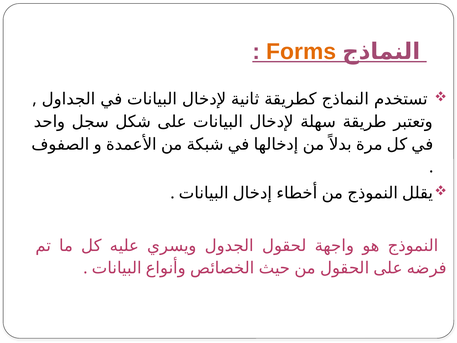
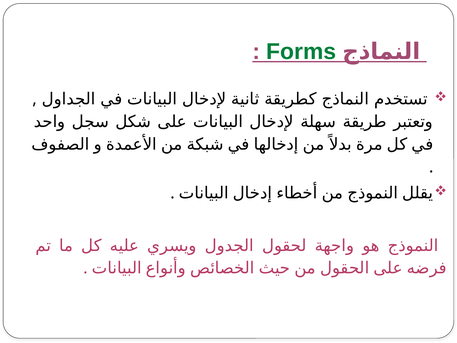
Forms colour: orange -> green (301, 52)
